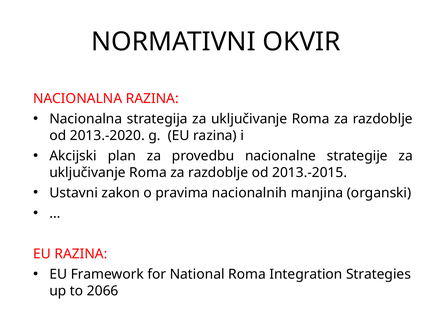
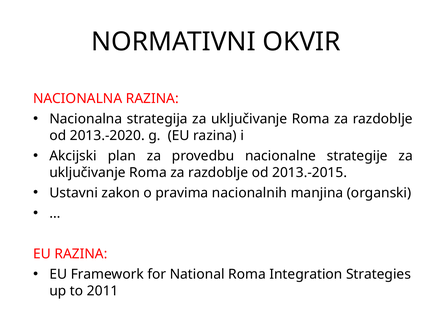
2066: 2066 -> 2011 (103, 291)
